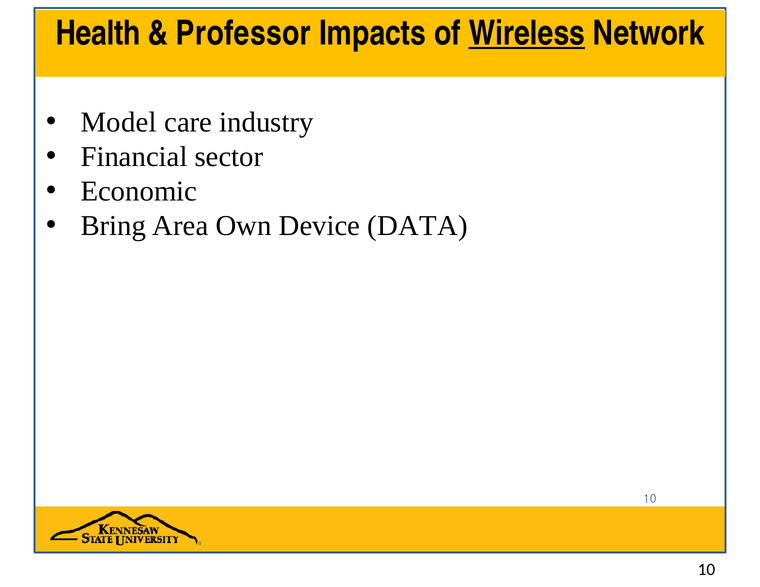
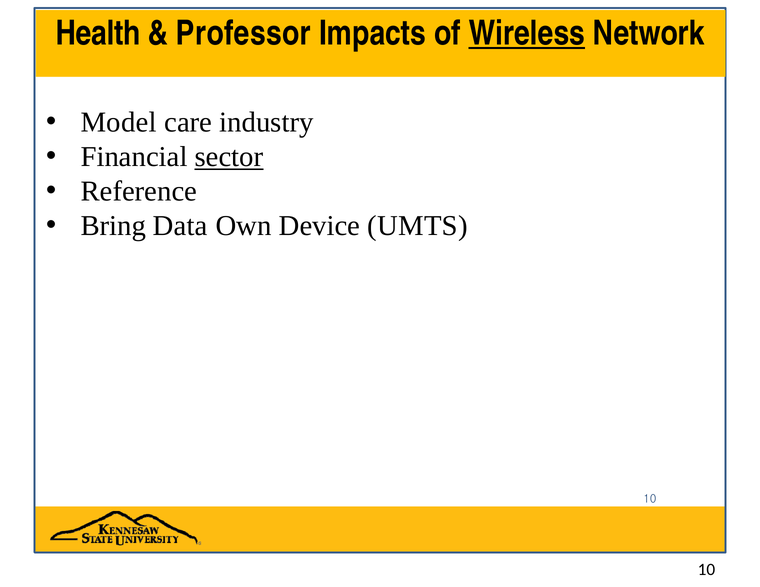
sector underline: none -> present (229, 157)
Economic: Economic -> Reference (139, 191)
Area: Area -> Data (180, 226)
DATA: DATA -> UMTS (418, 226)
